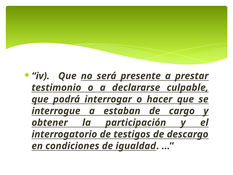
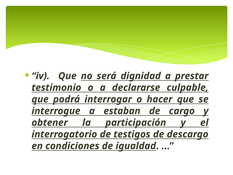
presente: presente -> dignidad (141, 76)
